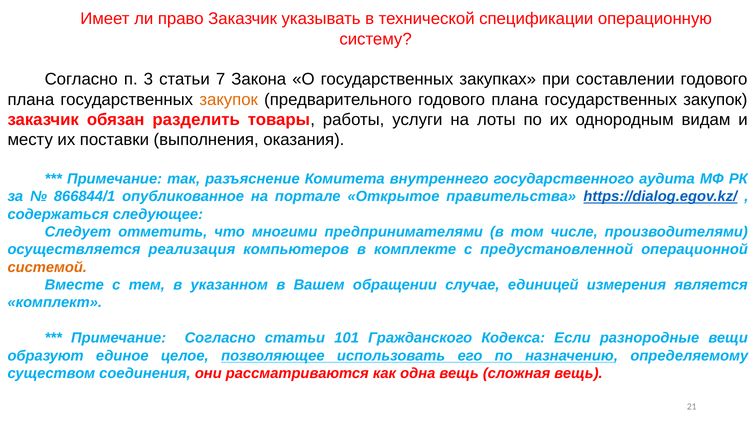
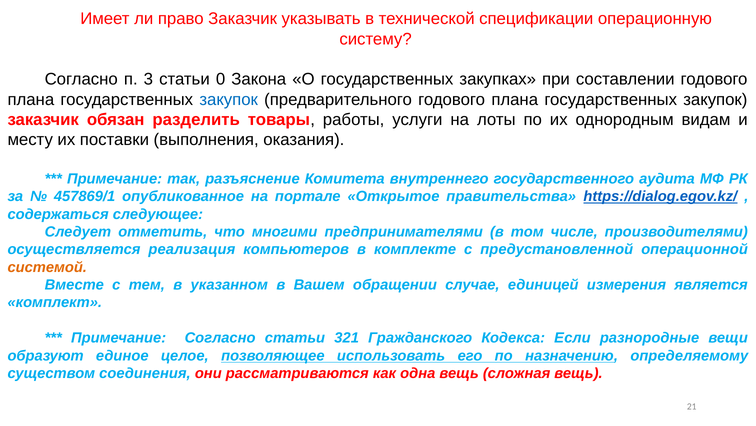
7: 7 -> 0 (221, 79)
закупок colour: orange -> blue (229, 99)
866844/1: 866844/1 -> 457869/1 (85, 196)
101: 101 -> 321 (347, 337)
